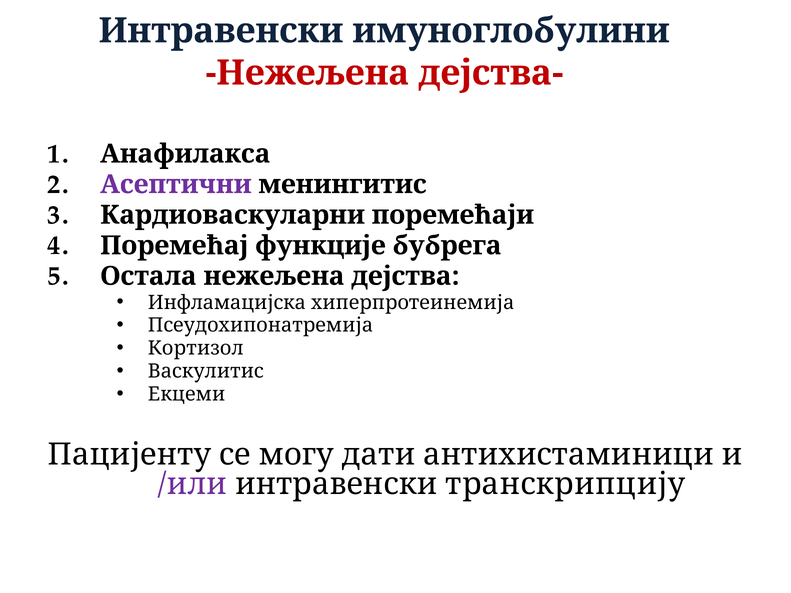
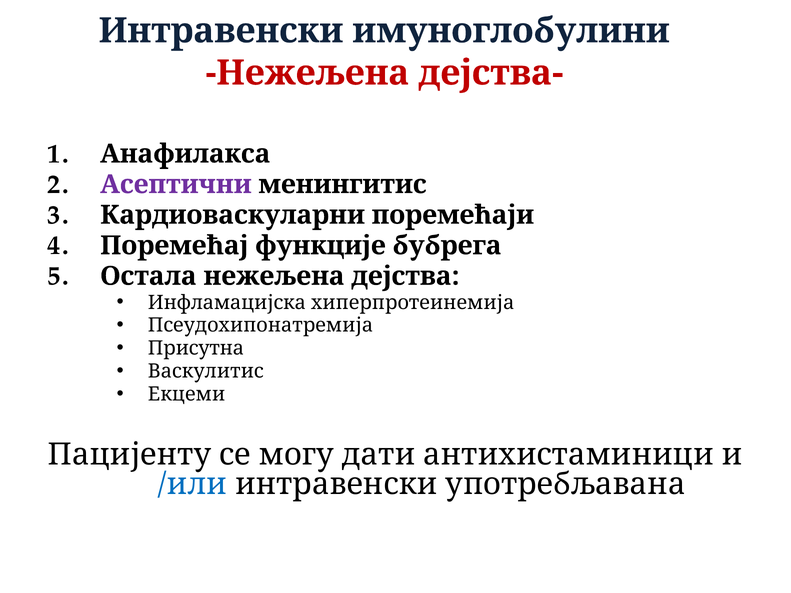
Кортизол: Кортизол -> Присутна (196, 349)
/или colour: purple -> blue (193, 485)
транскрипцију: транскрипцију -> употребљавана (566, 485)
